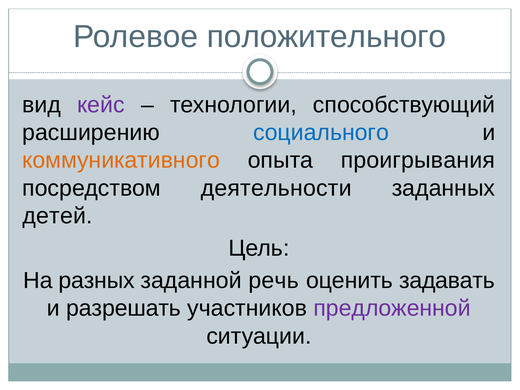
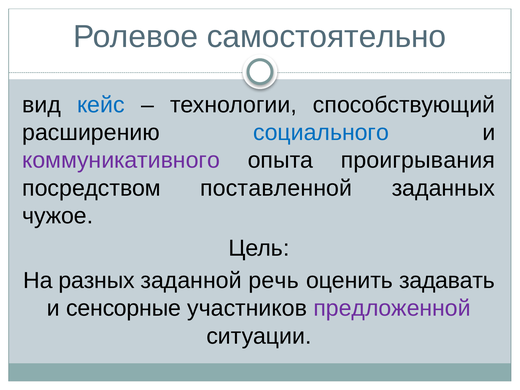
положительного: положительного -> самостоятельно (327, 37)
кейс colour: purple -> blue (101, 105)
коммуникативного colour: orange -> purple (121, 160)
деятельности: деятельности -> поставленной (276, 188)
детей: детей -> чужое (58, 216)
разрешать: разрешать -> сенсорные (124, 308)
